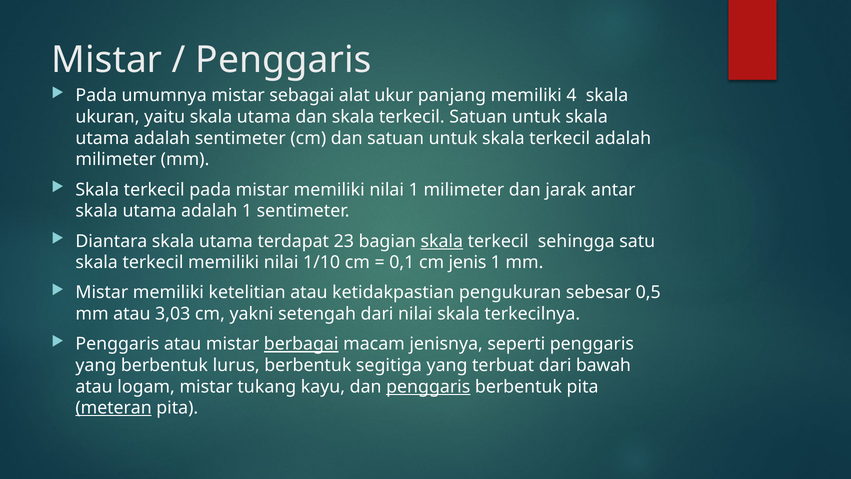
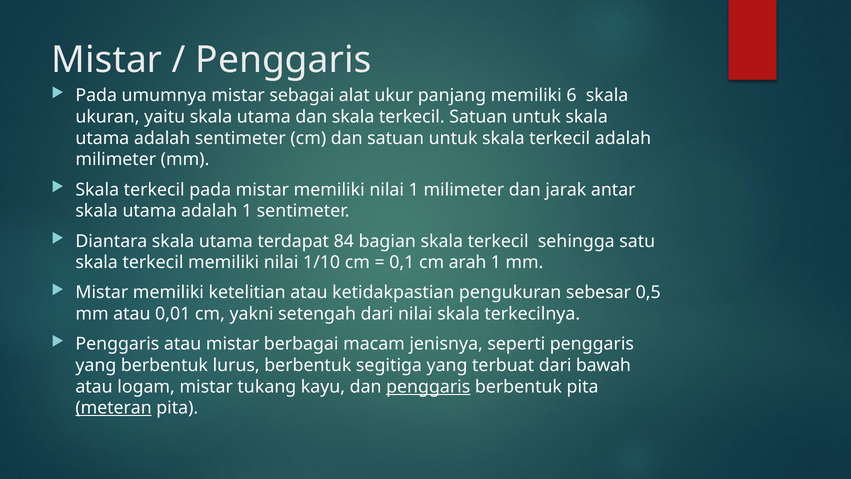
4: 4 -> 6 (572, 96)
23: 23 -> 84 (344, 241)
skala underline: present -> none (442, 241)
jenis: jenis -> arah (468, 262)
3,03: 3,03 -> 0,01 (173, 314)
berbagai underline: present -> none (301, 344)
